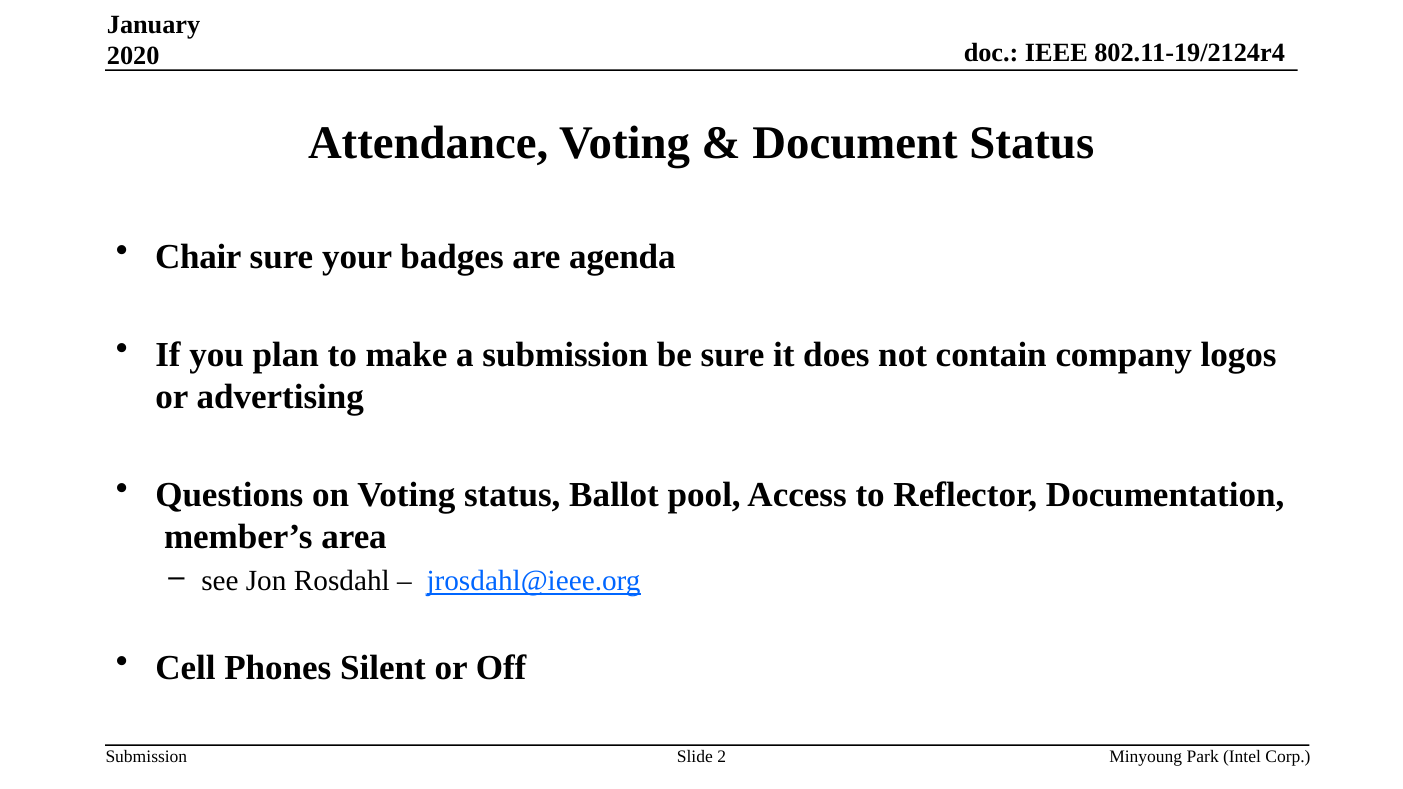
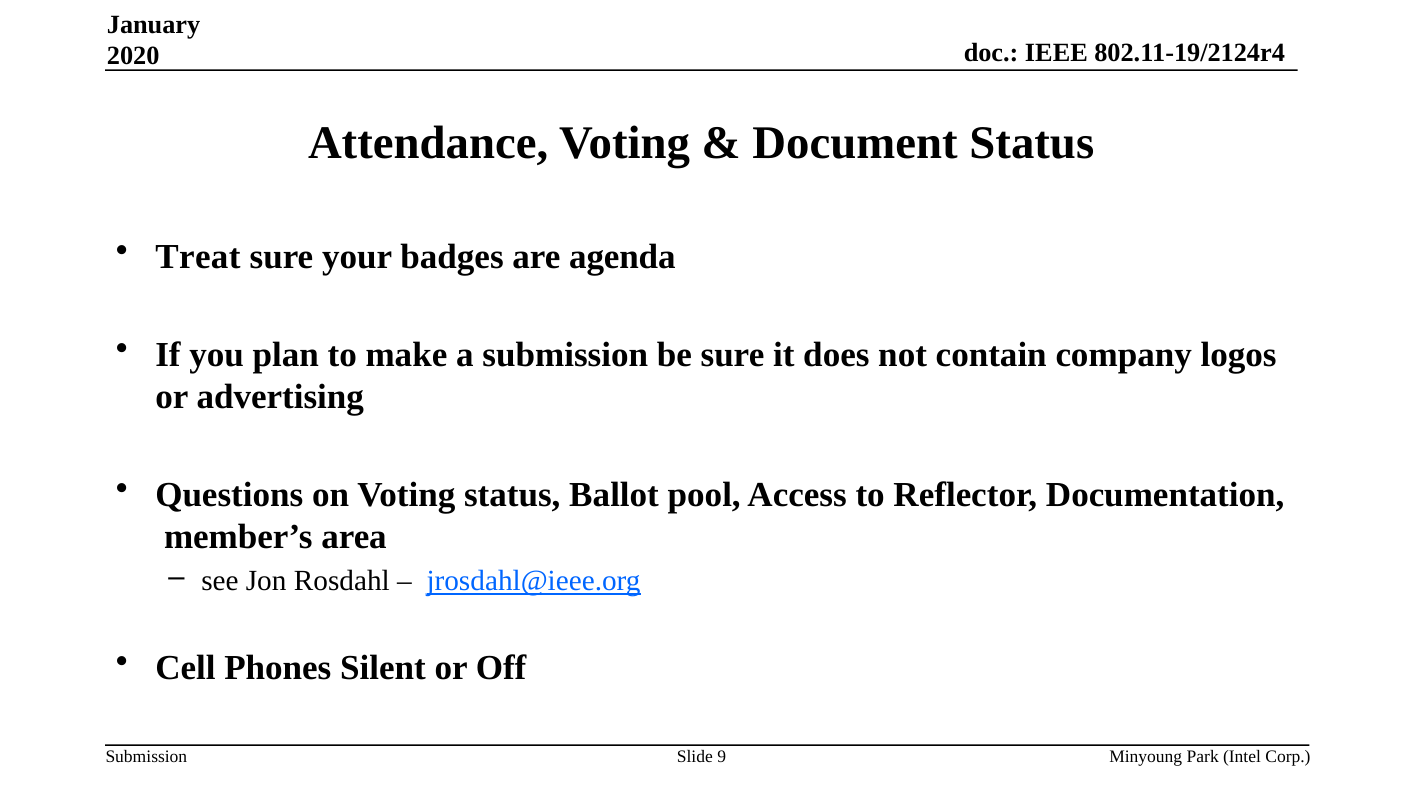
Chair: Chair -> Treat (198, 257)
2: 2 -> 9 (722, 757)
